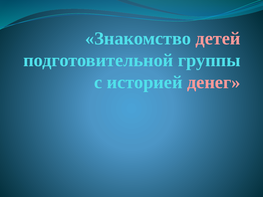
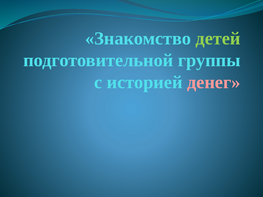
детей colour: pink -> light green (218, 39)
